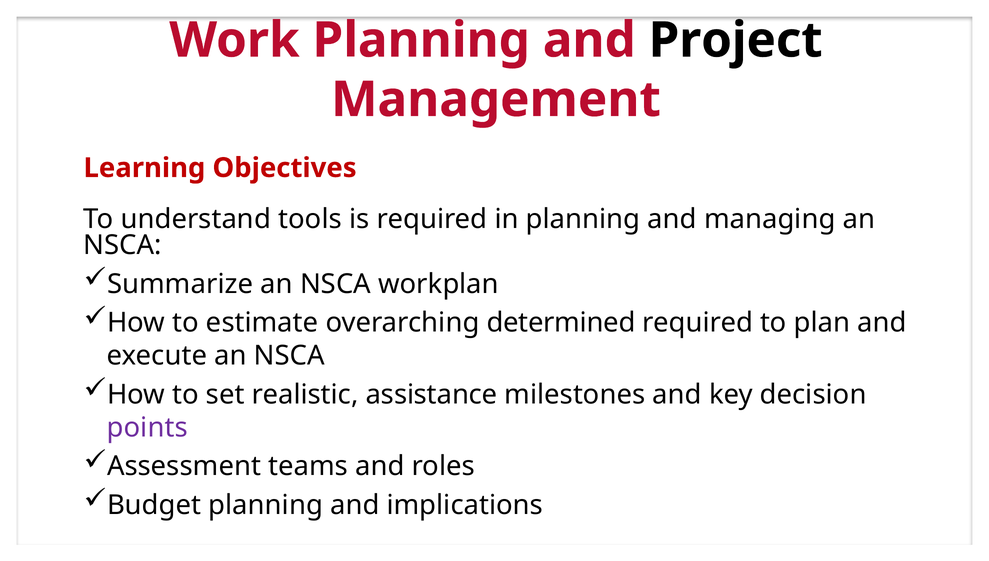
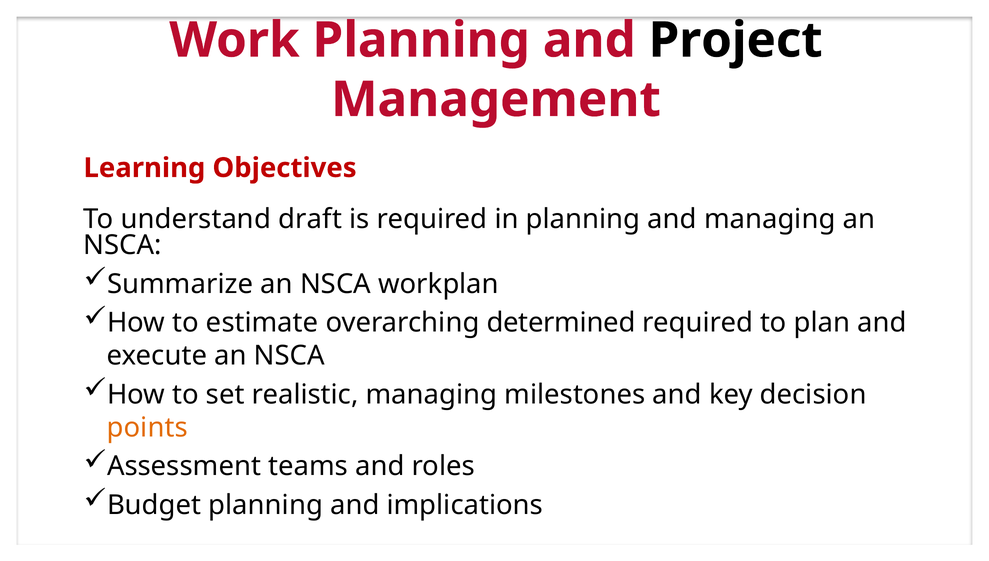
tools: tools -> draft (310, 219)
realistic assistance: assistance -> managing (431, 394)
points colour: purple -> orange (147, 427)
